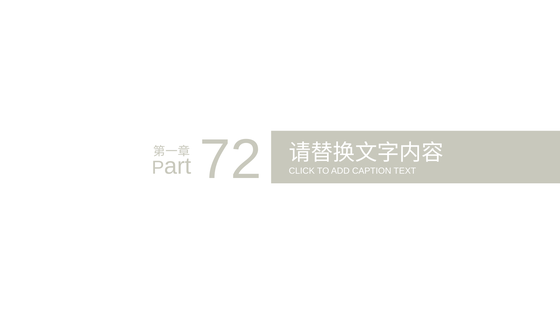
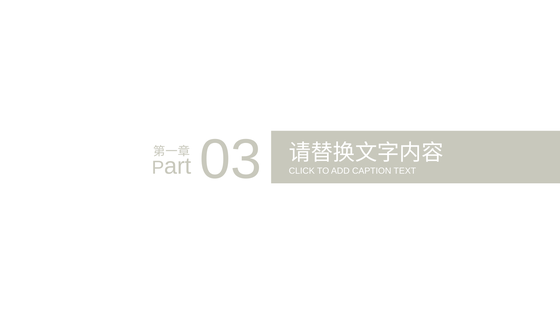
72: 72 -> 03 (231, 160)
